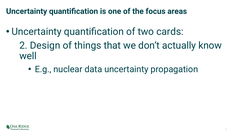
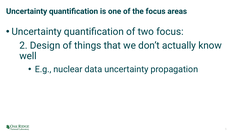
two cards: cards -> focus (170, 32)
